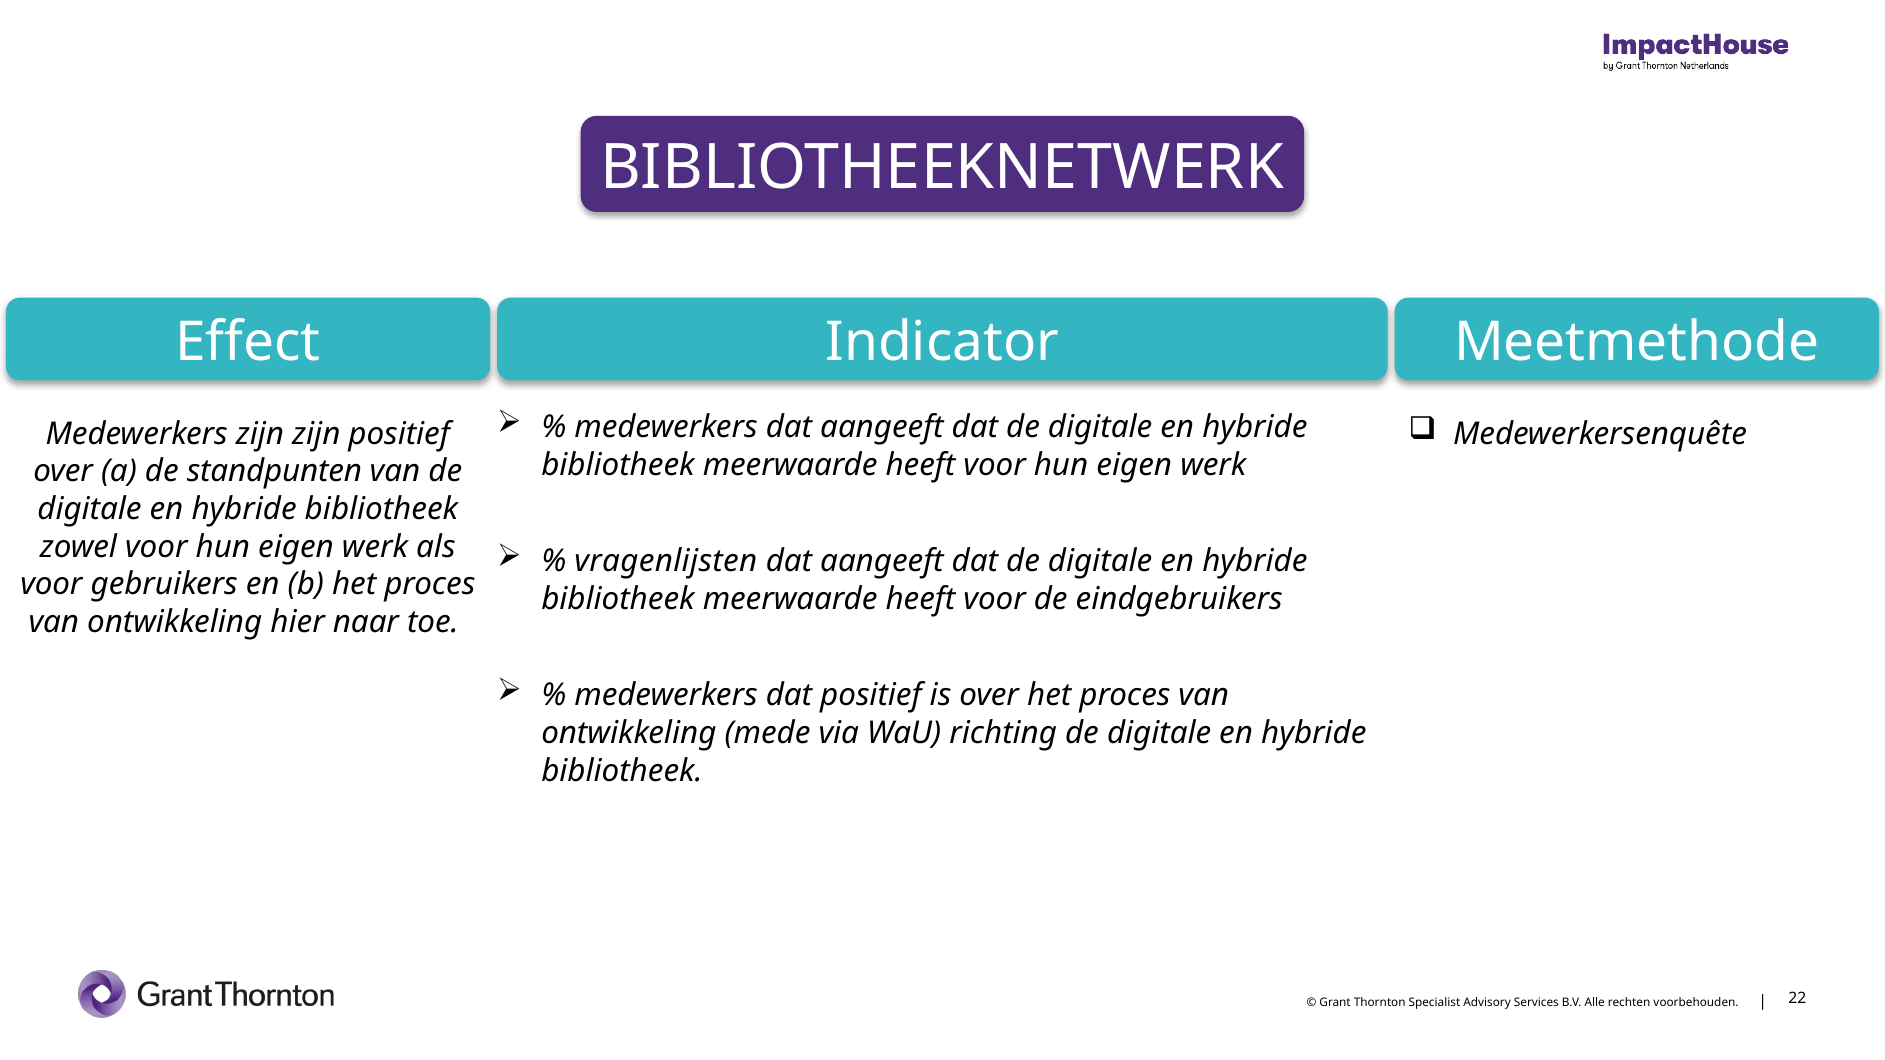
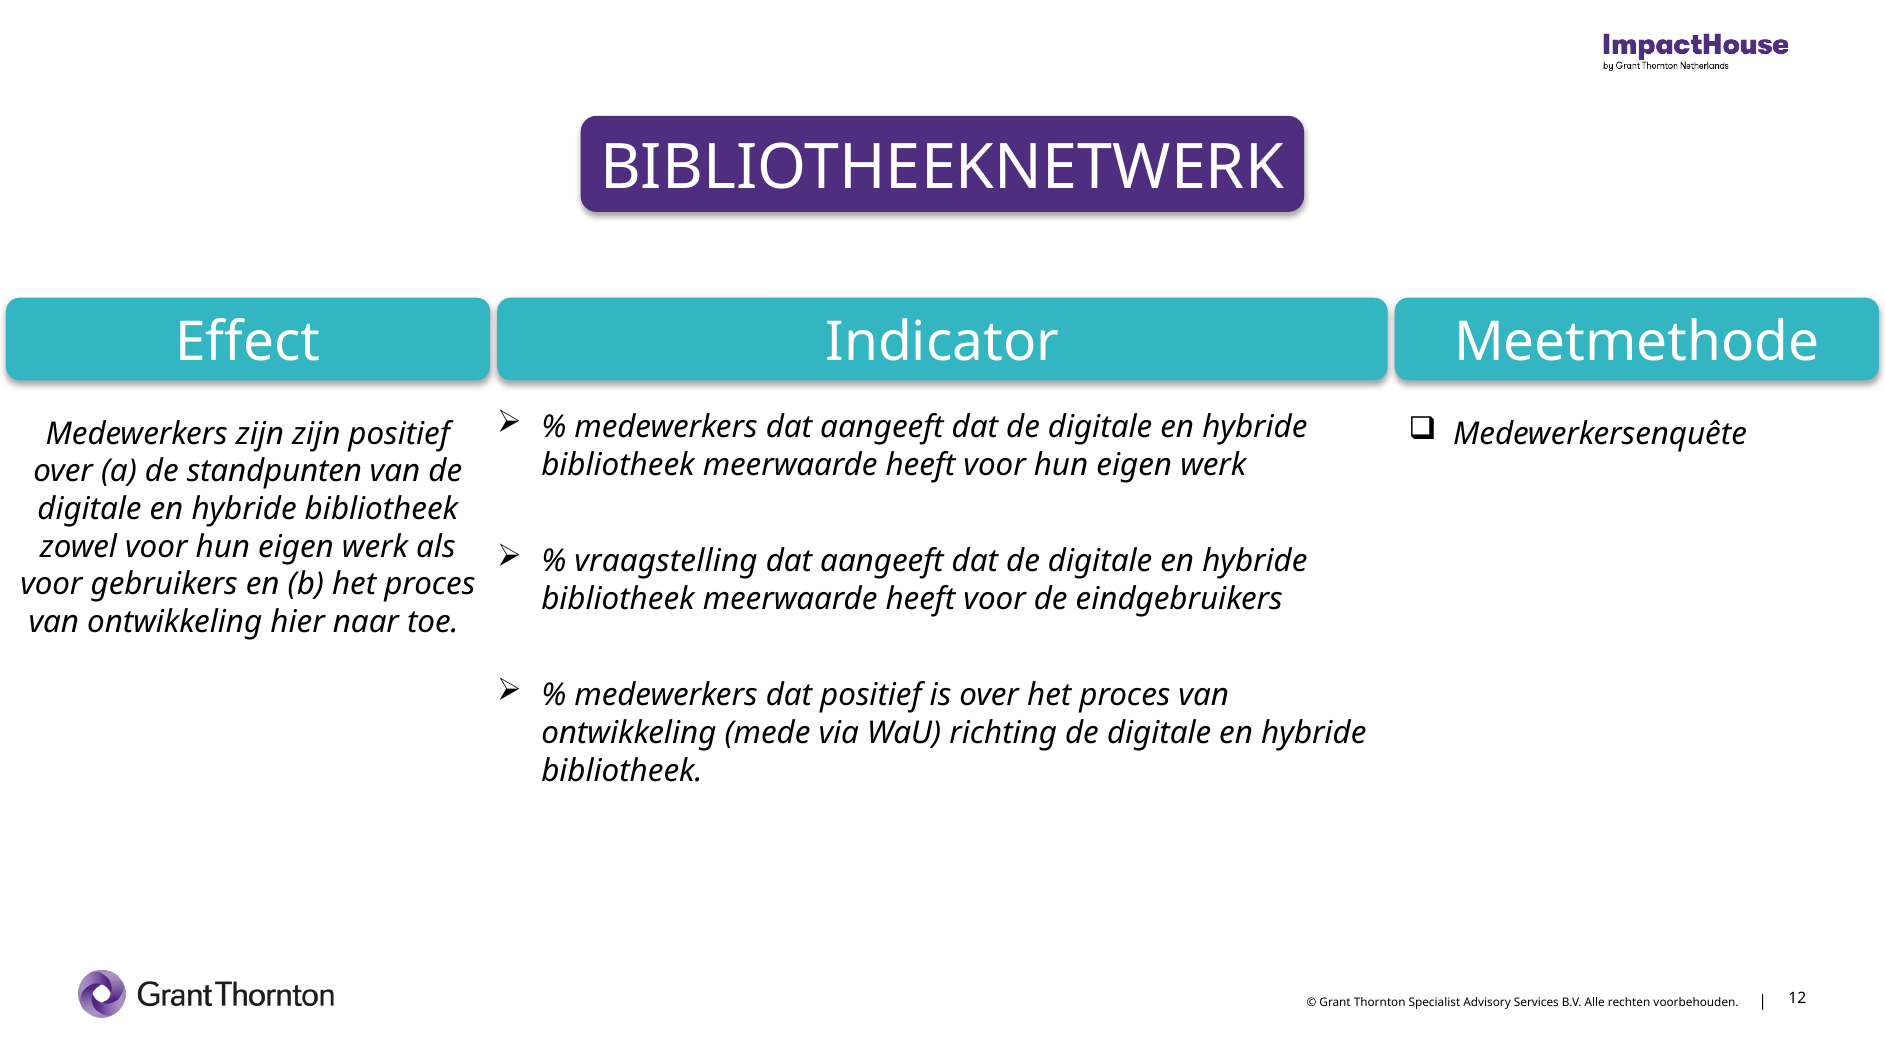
vragenlijsten: vragenlijsten -> vraagstelling (666, 561)
22: 22 -> 12 (1797, 999)
